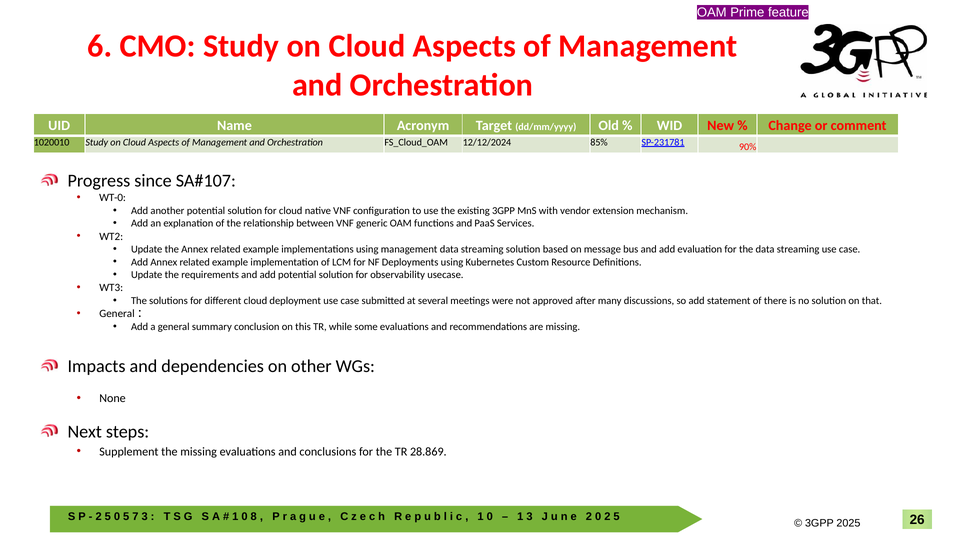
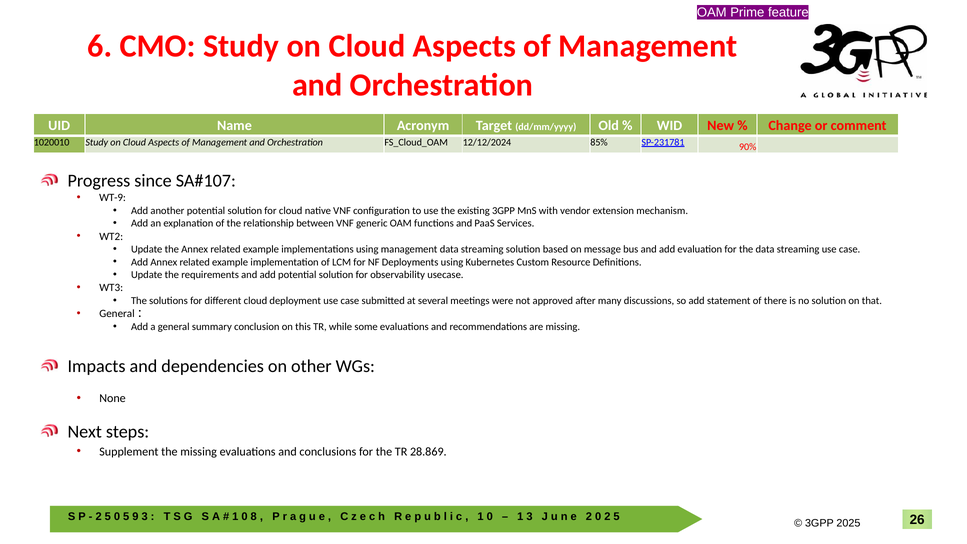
WT-0: WT-0 -> WT-9 (113, 198)
7: 7 -> 9 (135, 517)
